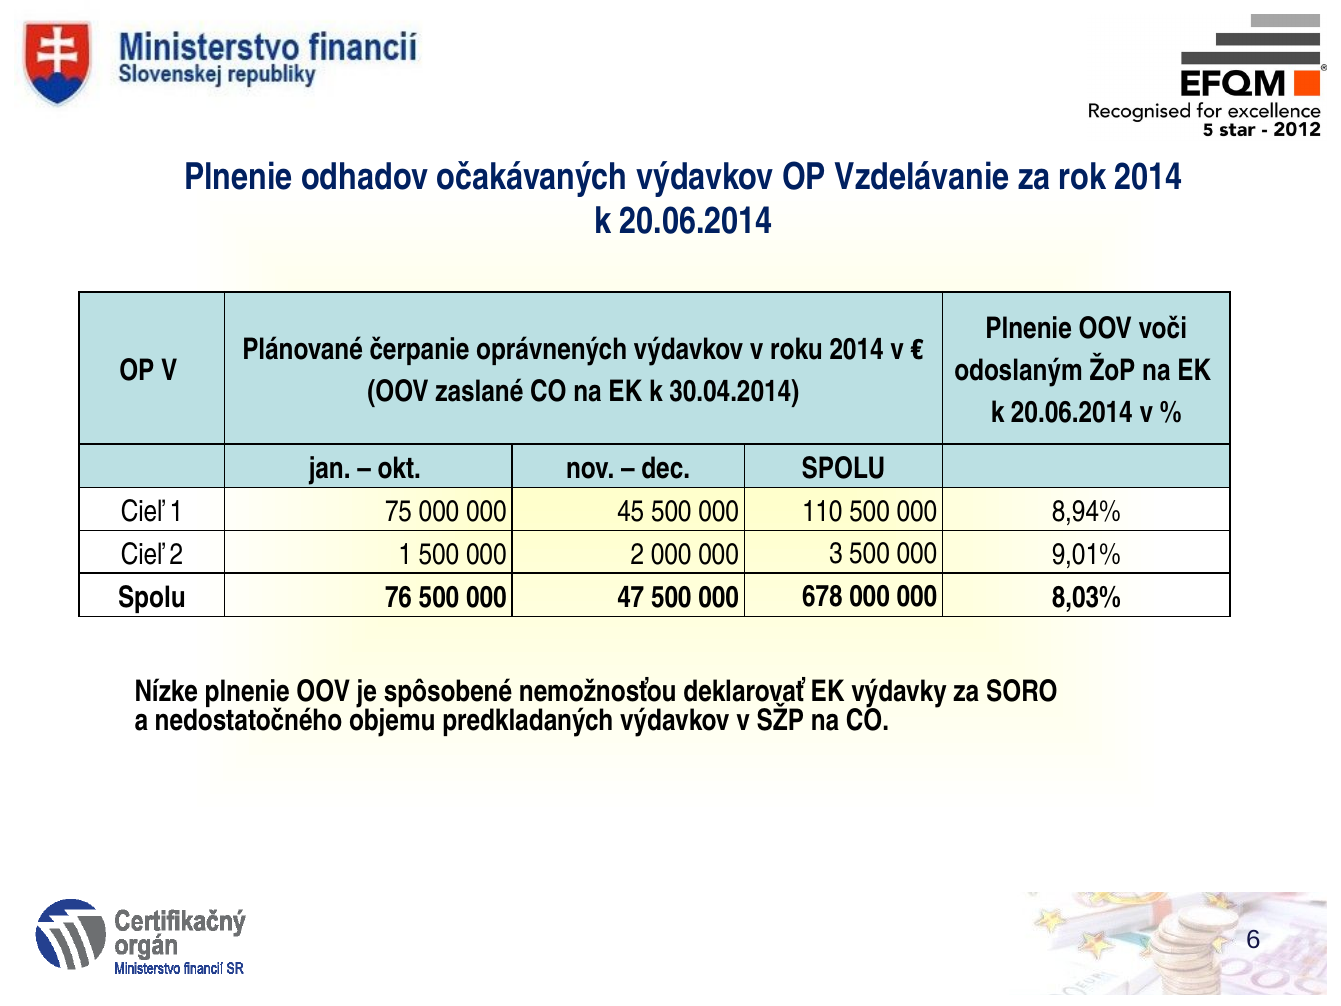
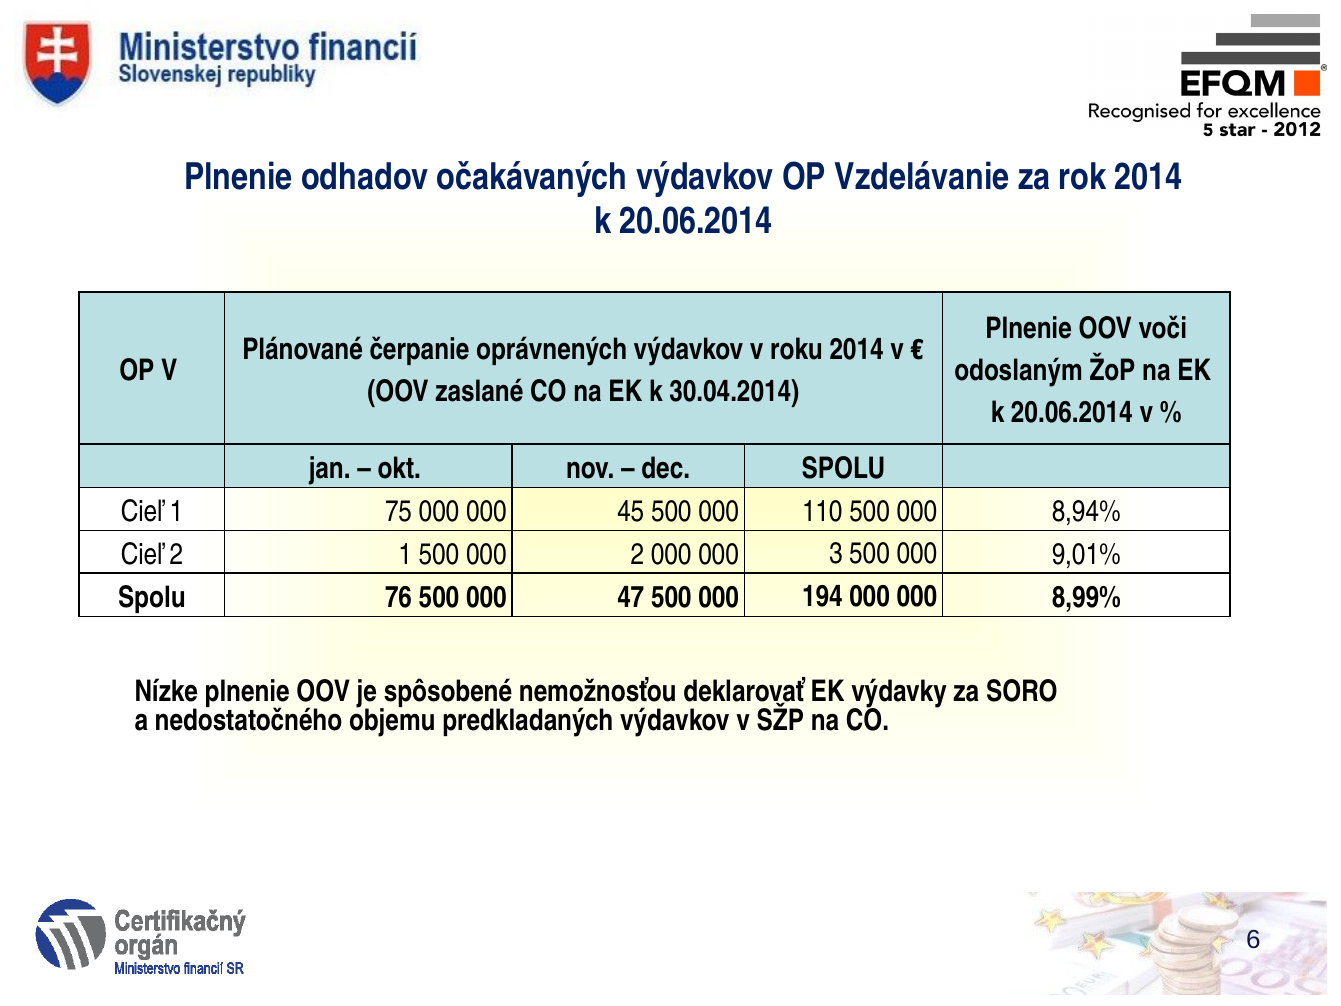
678: 678 -> 194 (822, 596)
8,03%: 8,03% -> 8,99% (1086, 597)
